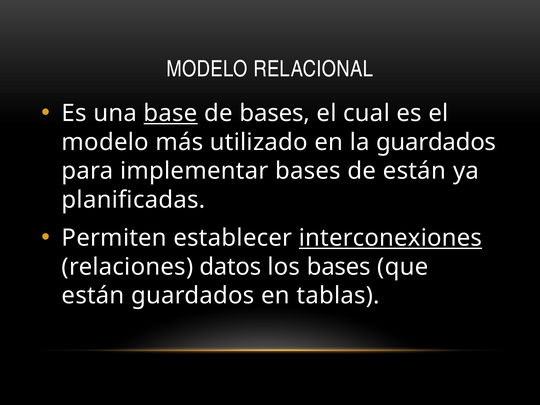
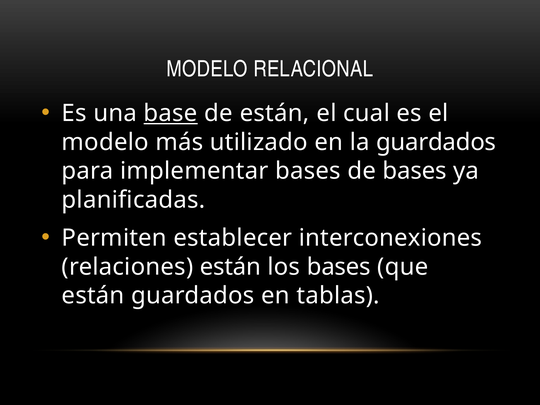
de bases: bases -> están (275, 113)
de están: están -> bases (415, 171)
interconexiones underline: present -> none (390, 238)
relaciones datos: datos -> están (230, 267)
